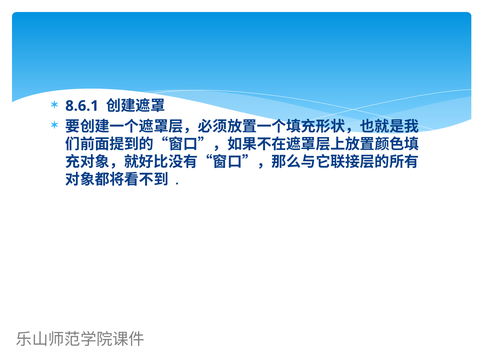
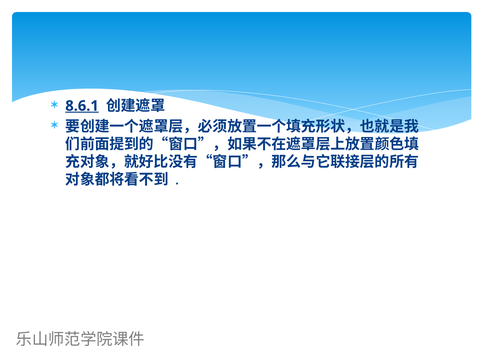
8.6.1 underline: none -> present (82, 106)
